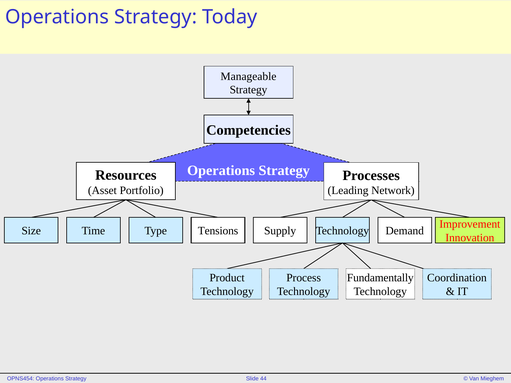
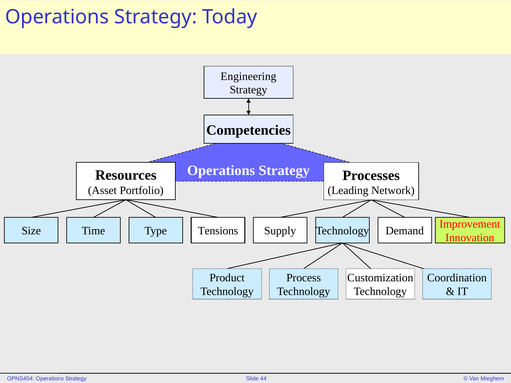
Manageable: Manageable -> Engineering (248, 76)
Fundamentally: Fundamentally -> Customization (380, 278)
